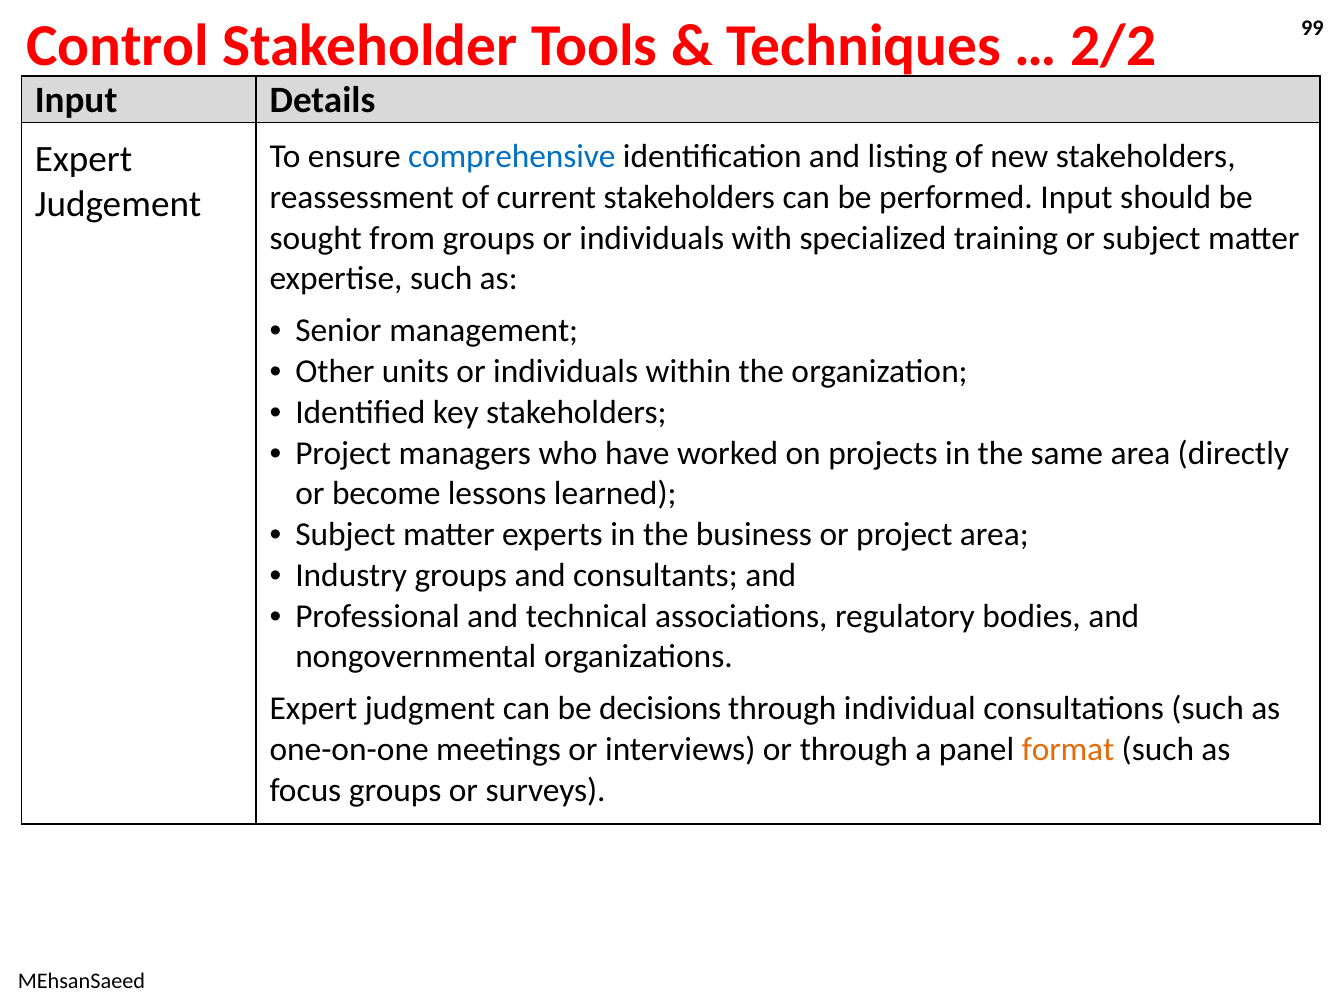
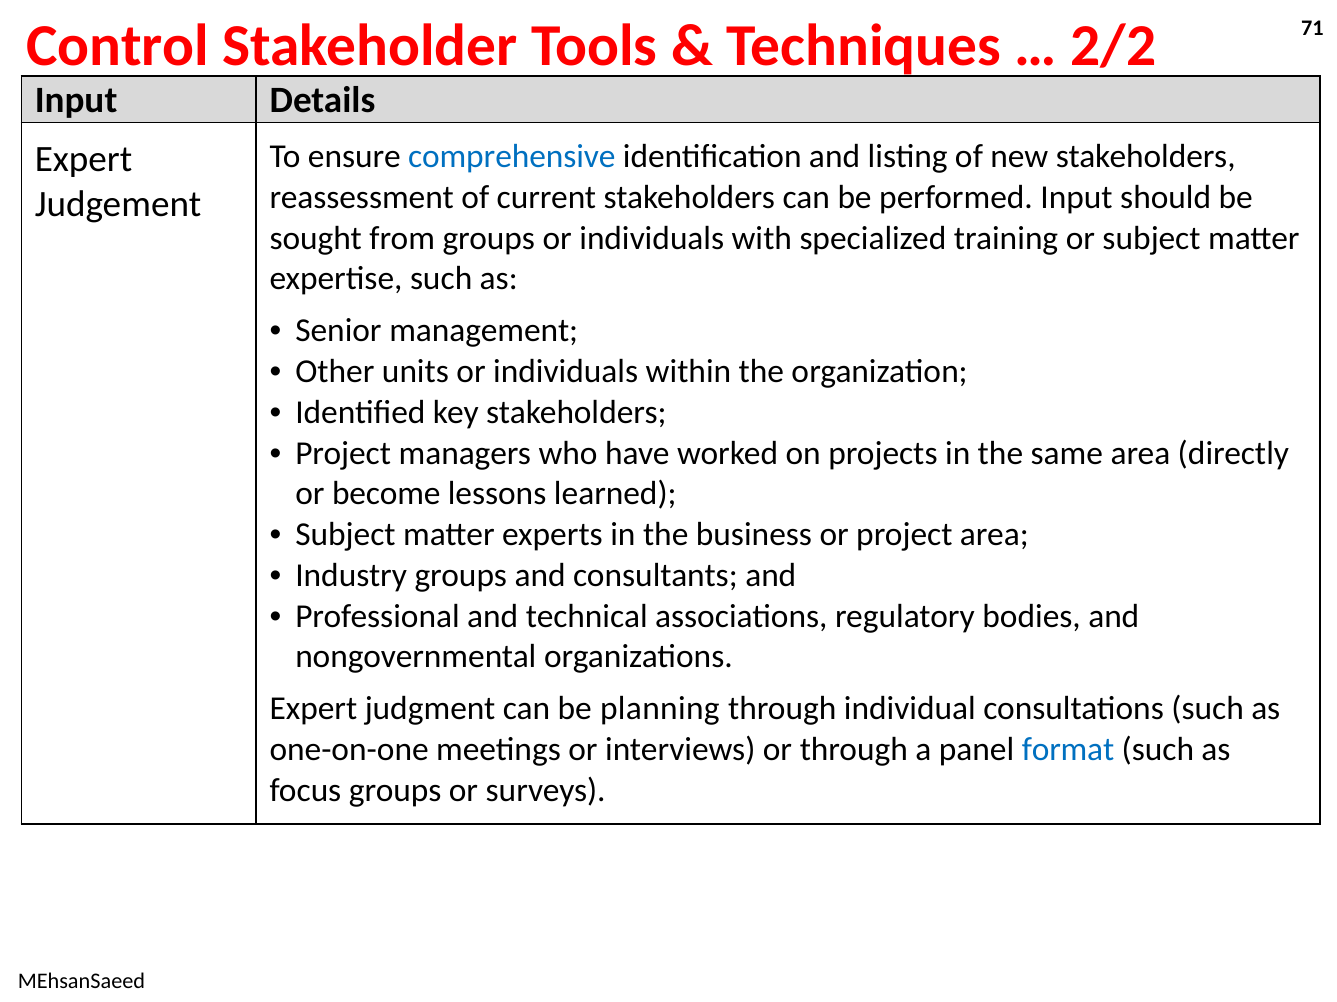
99: 99 -> 71 (1312, 28)
decisions: decisions -> planning (660, 709)
format colour: orange -> blue (1068, 750)
